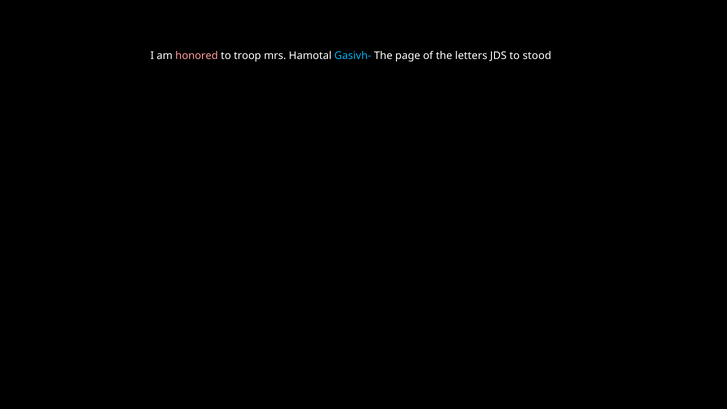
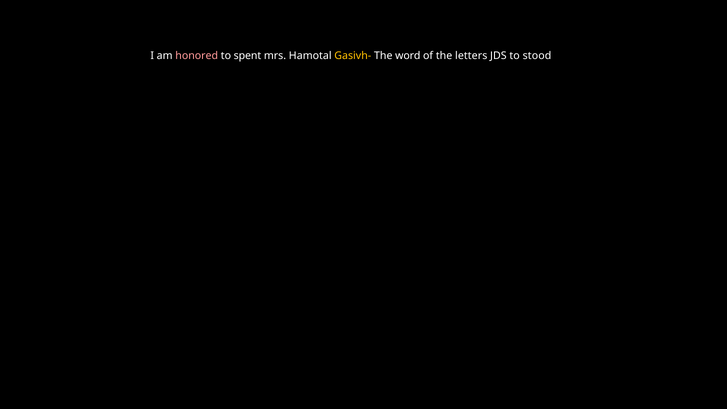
troop: troop -> spent (248, 56)
Gasivh- colour: light blue -> yellow (353, 56)
page: page -> word (408, 56)
